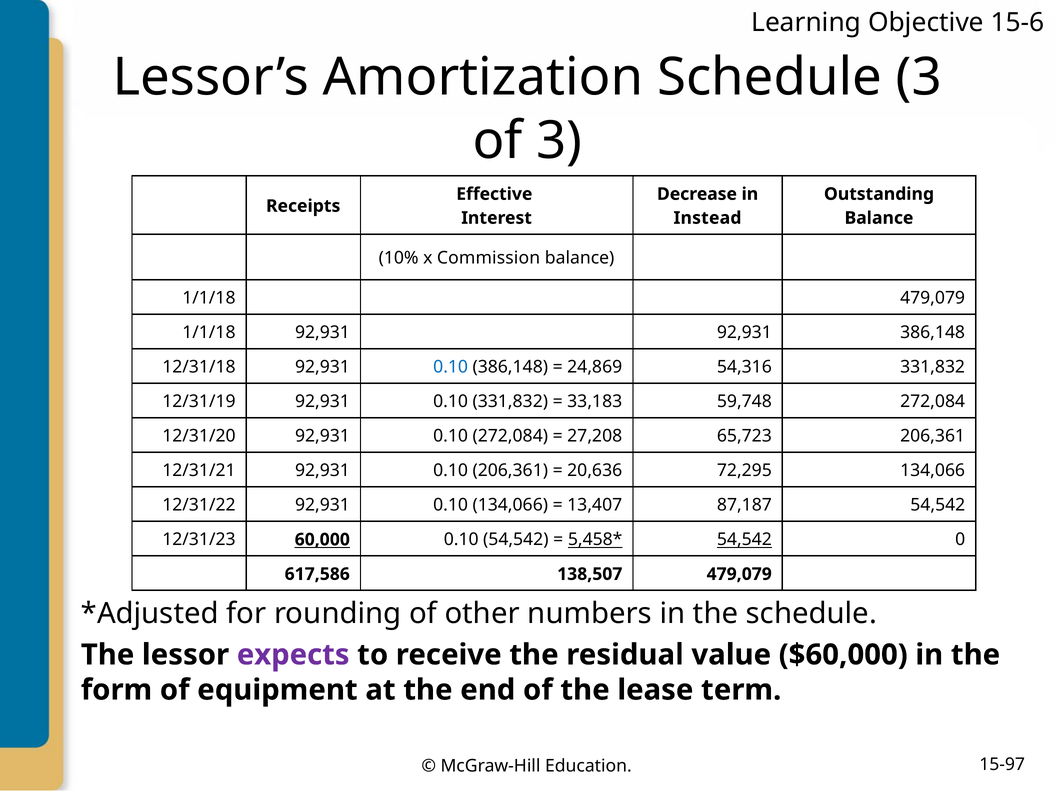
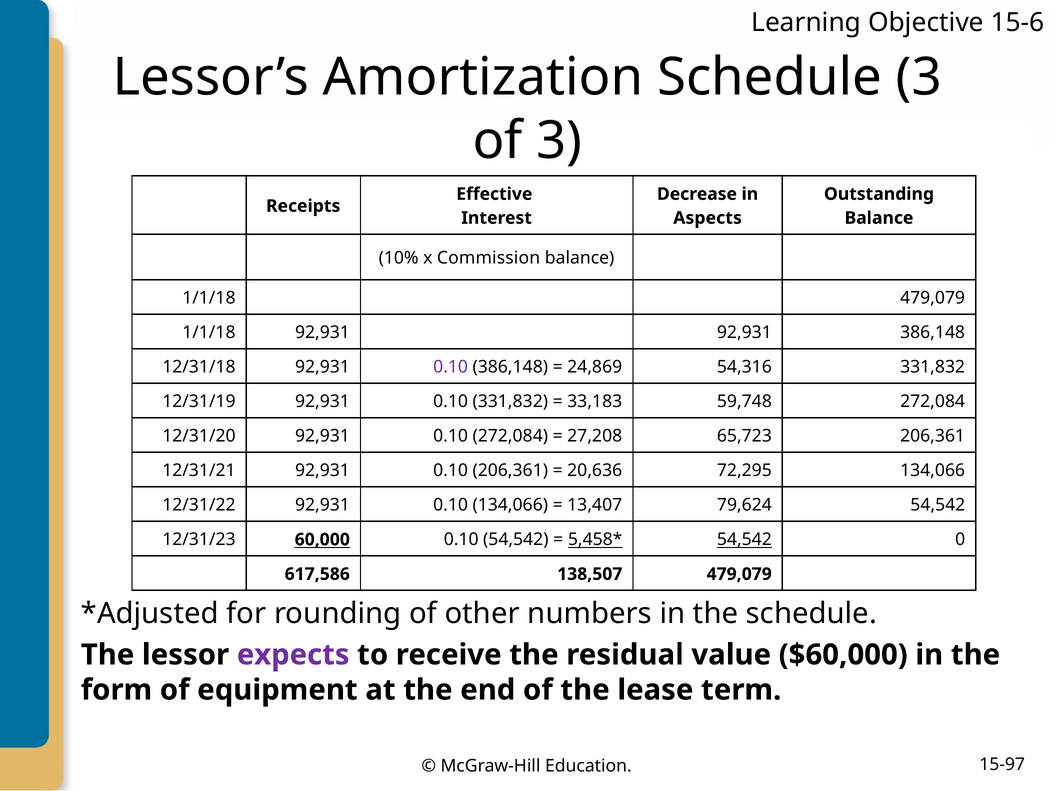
Instead: Instead -> Aspects (708, 218)
0.10 colour: blue -> purple (451, 367)
87,187: 87,187 -> 79,624 (744, 505)
